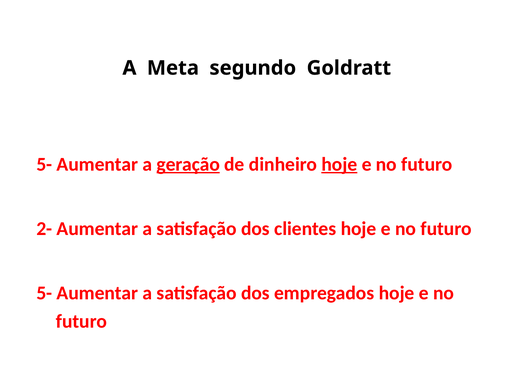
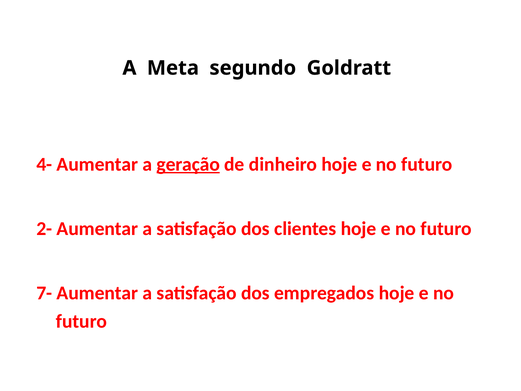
5-: 5- -> 4- (44, 164)
hoje underline: present -> none (339, 164)
5-: 5- -> 7- (44, 293)
